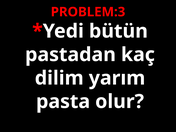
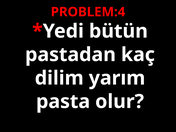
PROBLEM:3: PROBLEM:3 -> PROBLEM:4 (88, 12)
